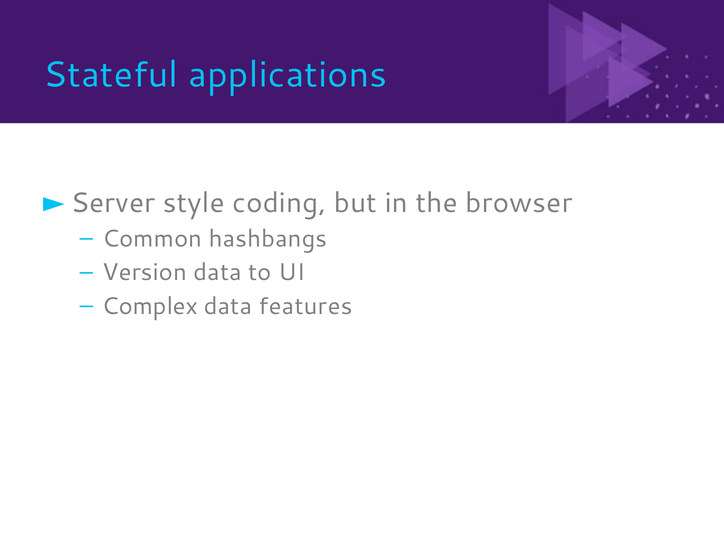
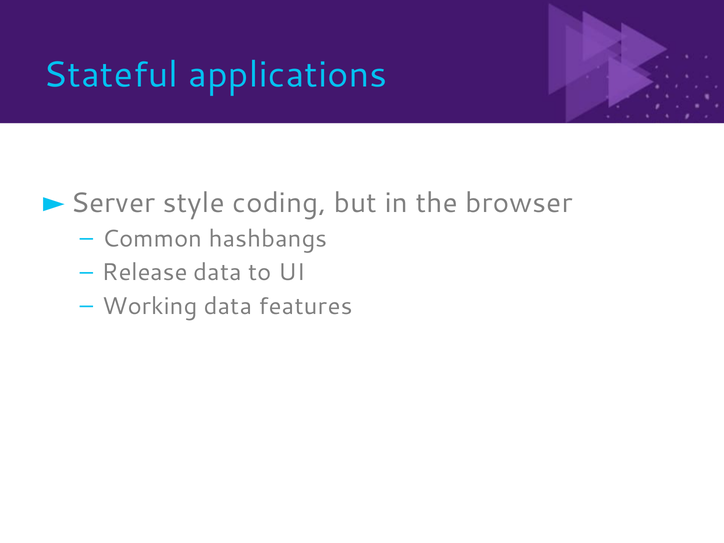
Version: Version -> Release (145, 272)
Complex: Complex -> Working (150, 306)
